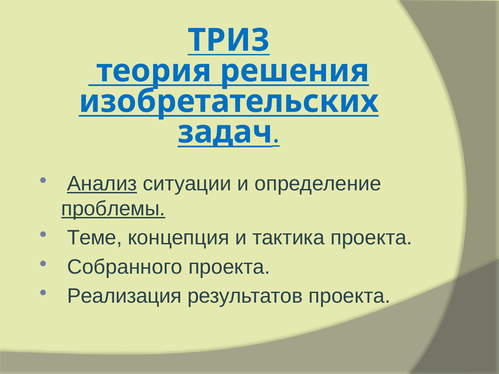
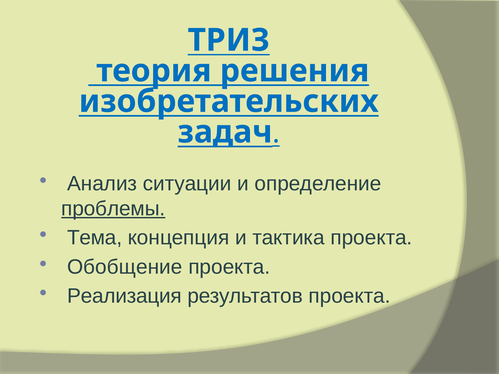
Анализ underline: present -> none (102, 184)
Теме: Теме -> Тема (95, 238)
Собранного: Собранного -> Обобщение (125, 267)
